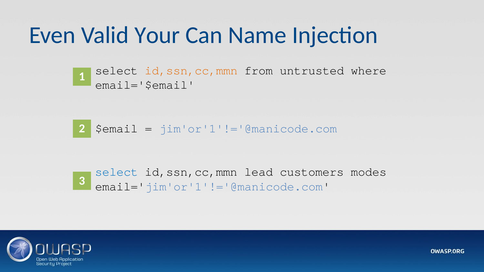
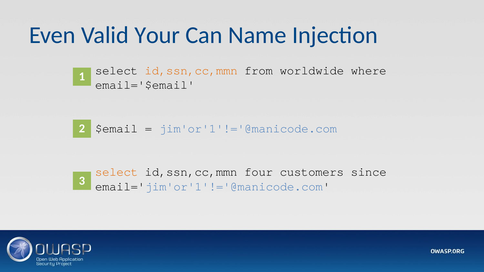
untrusted: untrusted -> worldwide (312, 70)
select colour: blue -> orange (117, 172)
lead: lead -> four (259, 172)
modes: modes -> since (369, 172)
